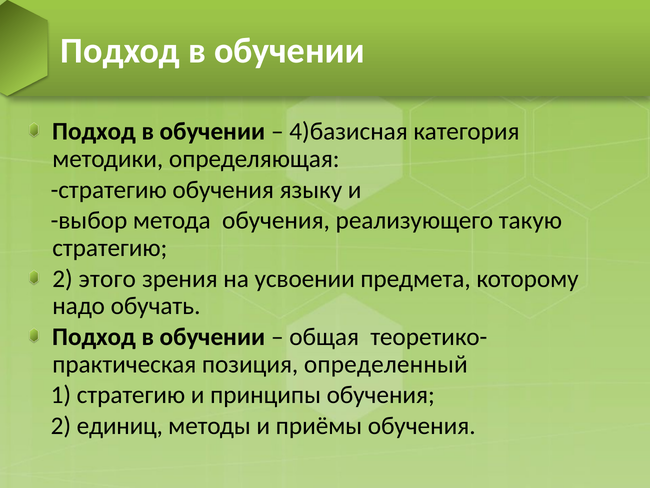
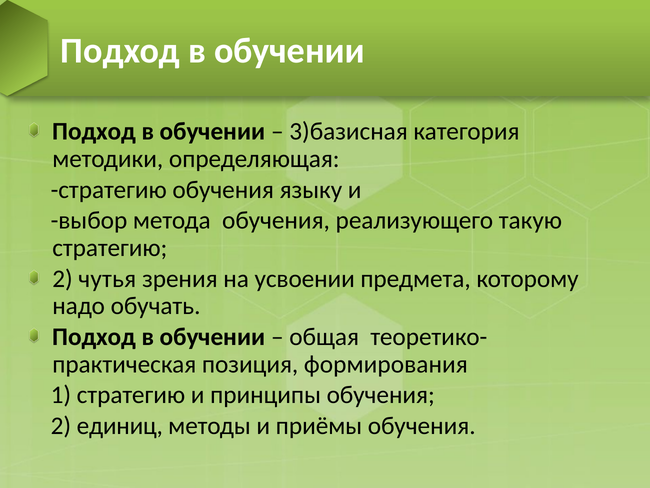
4)базисная: 4)базисная -> 3)базисная (349, 131)
этого: этого -> чутья (107, 278)
определенный: определенный -> формирования (386, 364)
